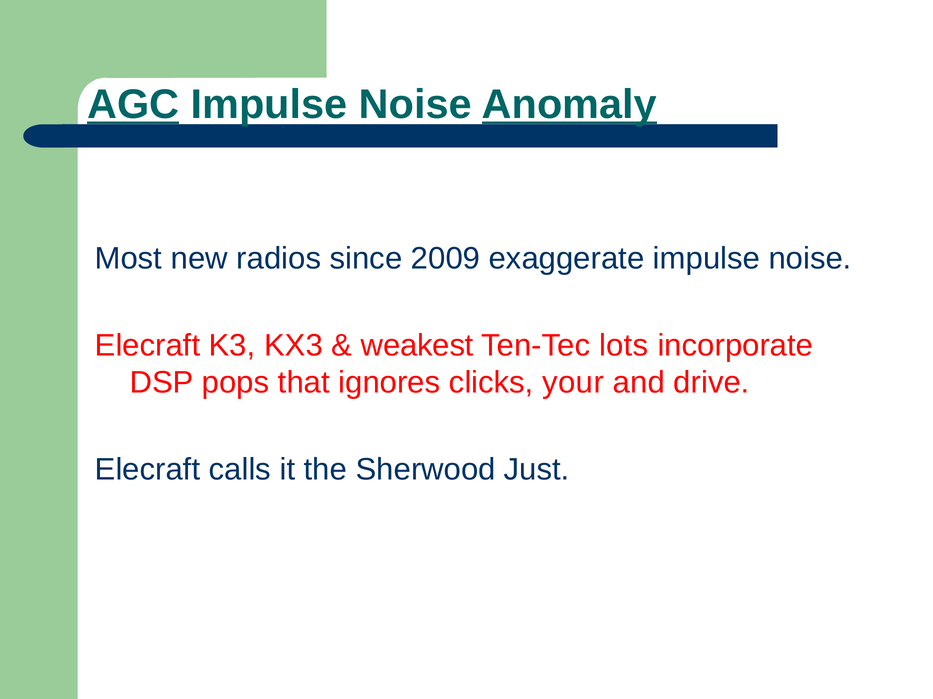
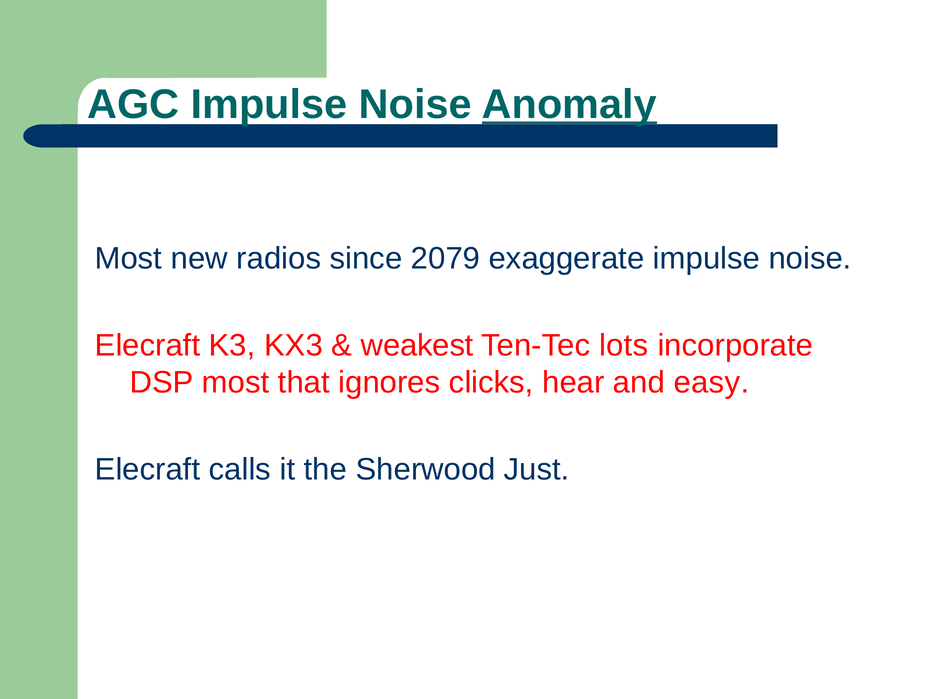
AGC underline: present -> none (133, 105)
2009: 2009 -> 2079 (446, 259)
DSP pops: pops -> most (236, 383)
your: your -> hear (573, 383)
drive: drive -> easy (711, 383)
